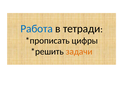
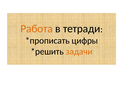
Работа colour: blue -> orange (37, 29)
